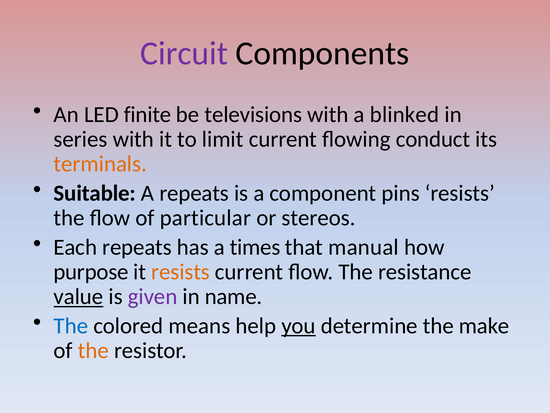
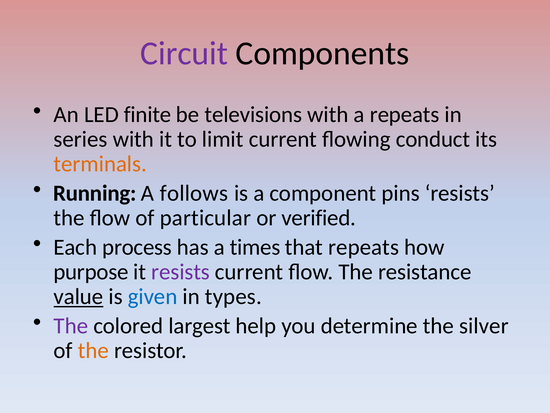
a blinked: blinked -> repeats (405, 114)
Suitable: Suitable -> Running (95, 193)
A repeats: repeats -> follows (194, 193)
stereos: stereos -> verified (319, 218)
Each repeats: repeats -> process (137, 247)
that manual: manual -> repeats (364, 247)
resists colour: orange -> purple (181, 272)
given colour: purple -> blue (153, 296)
name: name -> types (233, 296)
The colour: blue -> purple (71, 326)
means: means -> largest (199, 326)
you underline: present -> none (299, 326)
make: make -> silver (484, 326)
